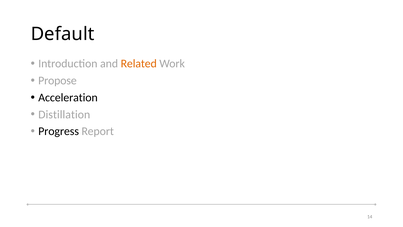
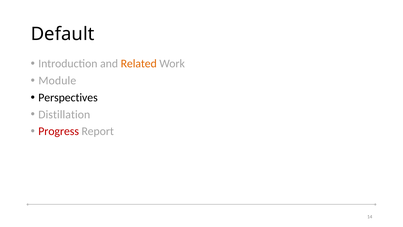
Propose: Propose -> Module (57, 81)
Acceleration: Acceleration -> Perspectives (68, 97)
Progress colour: black -> red (59, 131)
